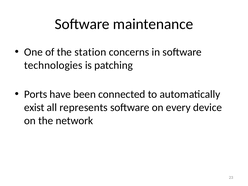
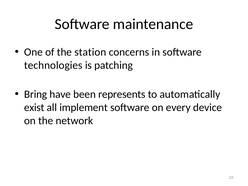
Ports: Ports -> Bring (36, 94)
connected: connected -> represents (122, 94)
represents: represents -> implement (84, 107)
